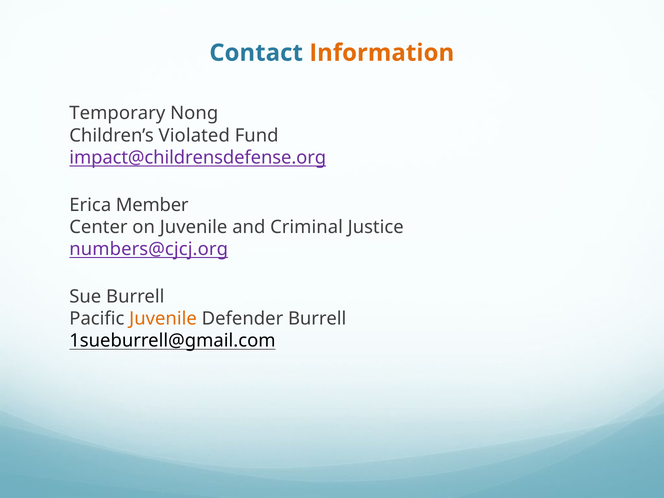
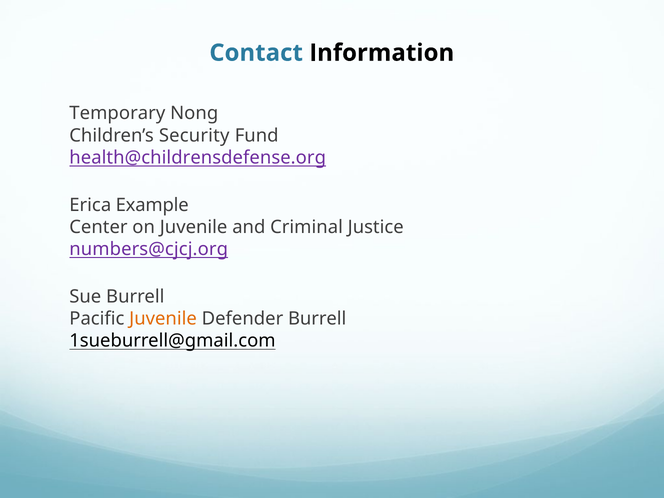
Information colour: orange -> black (382, 53)
Violated: Violated -> Security (194, 135)
impact@childrensdefense.org: impact@childrensdefense.org -> health@childrensdefense.org (198, 158)
Member: Member -> Example (152, 205)
